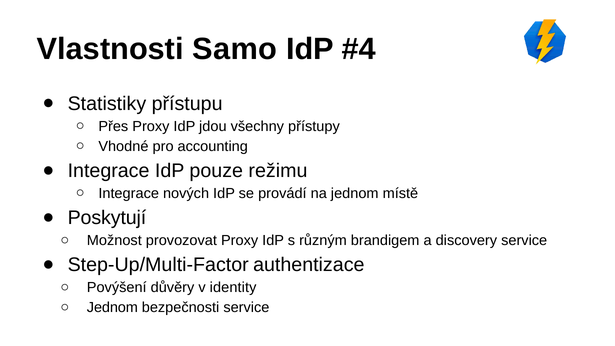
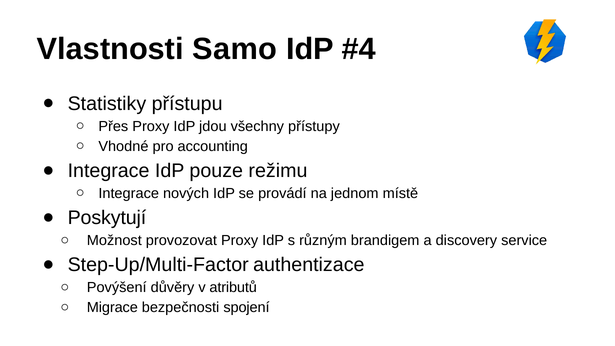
identity: identity -> atributů (233, 288)
Jednom: Jednom -> Migrace (112, 308)
bezpečnosti service: service -> spojení (246, 308)
